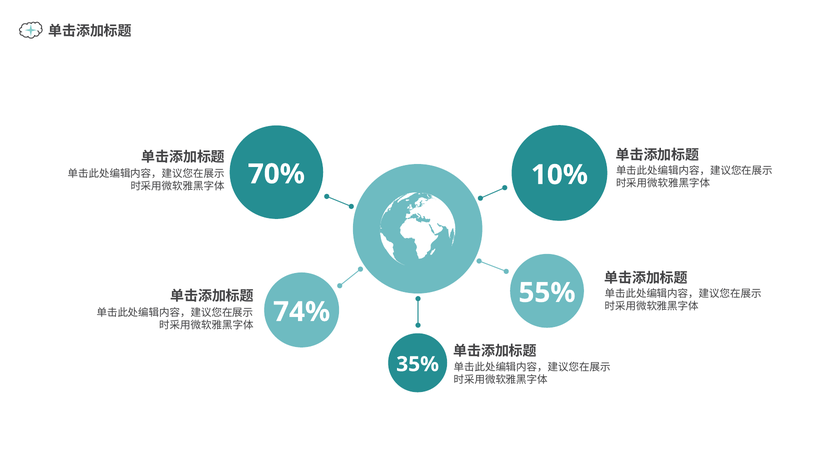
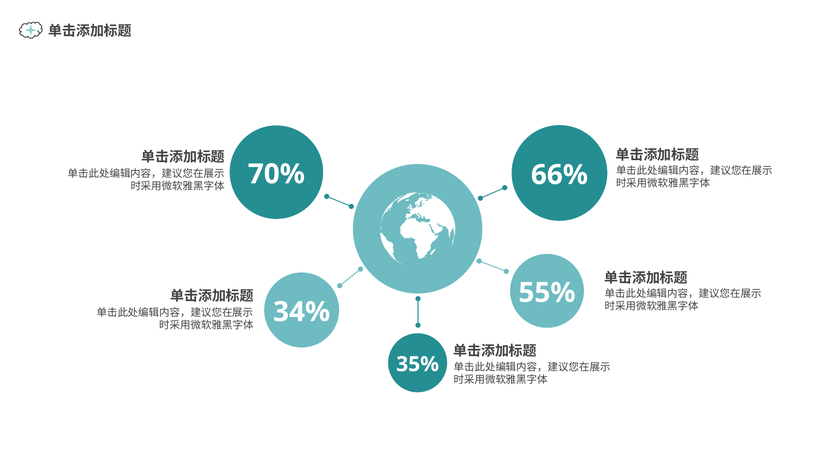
10%: 10% -> 66% (559, 175)
74%: 74% -> 34% (302, 312)
